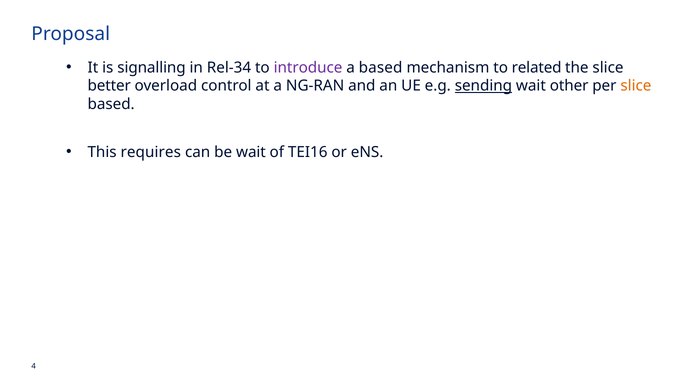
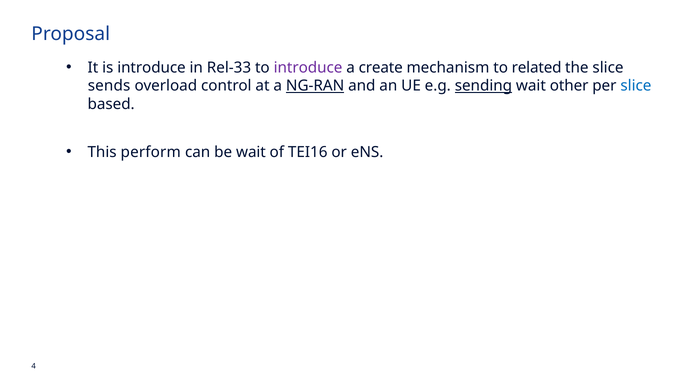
is signalling: signalling -> introduce (152, 67)
Rel-34: Rel-34 -> Rel-33 (229, 67)
a based: based -> create (381, 67)
better: better -> sends (109, 86)
NG-RAN underline: none -> present (315, 86)
slice colour: orange -> blue (636, 86)
requires: requires -> perform (151, 152)
